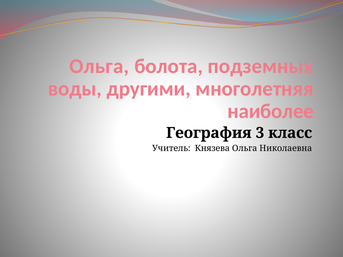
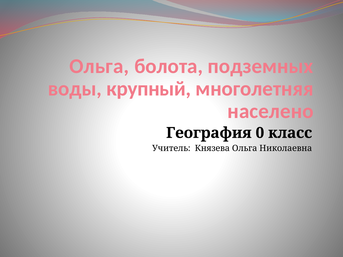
другими: другими -> крупный (149, 89)
наиболее: наиболее -> населено (271, 111)
3: 3 -> 0 (260, 133)
